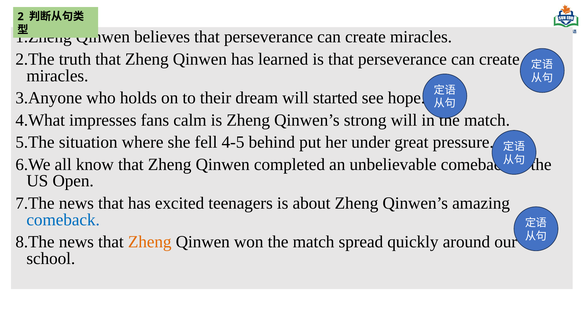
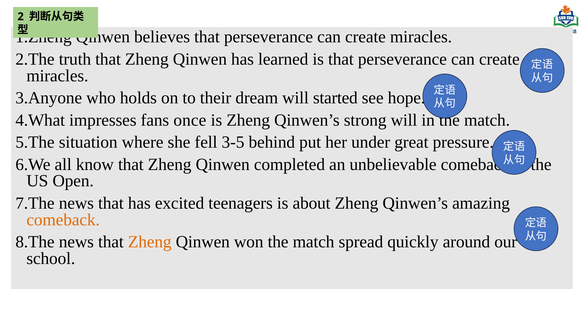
calm: calm -> once (190, 120)
4-5: 4-5 -> 3-5 (233, 142)
comeback colour: blue -> orange (63, 220)
